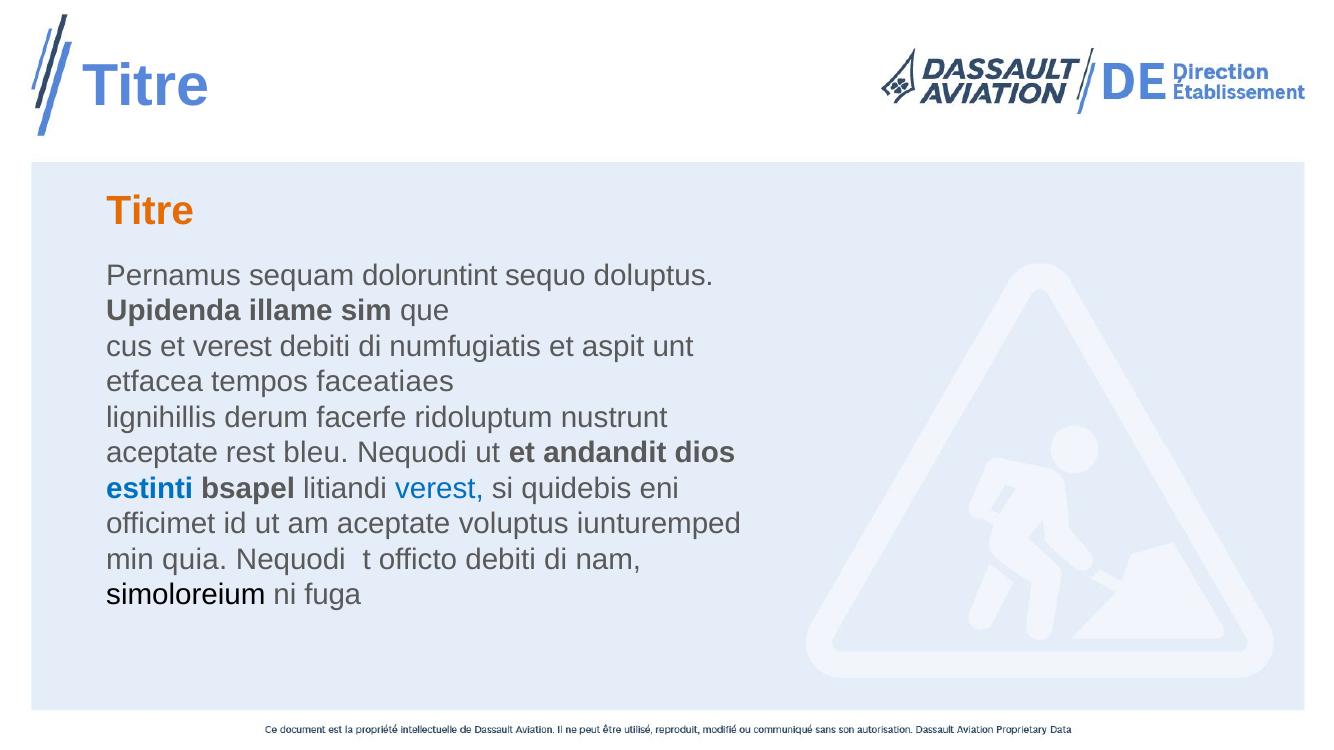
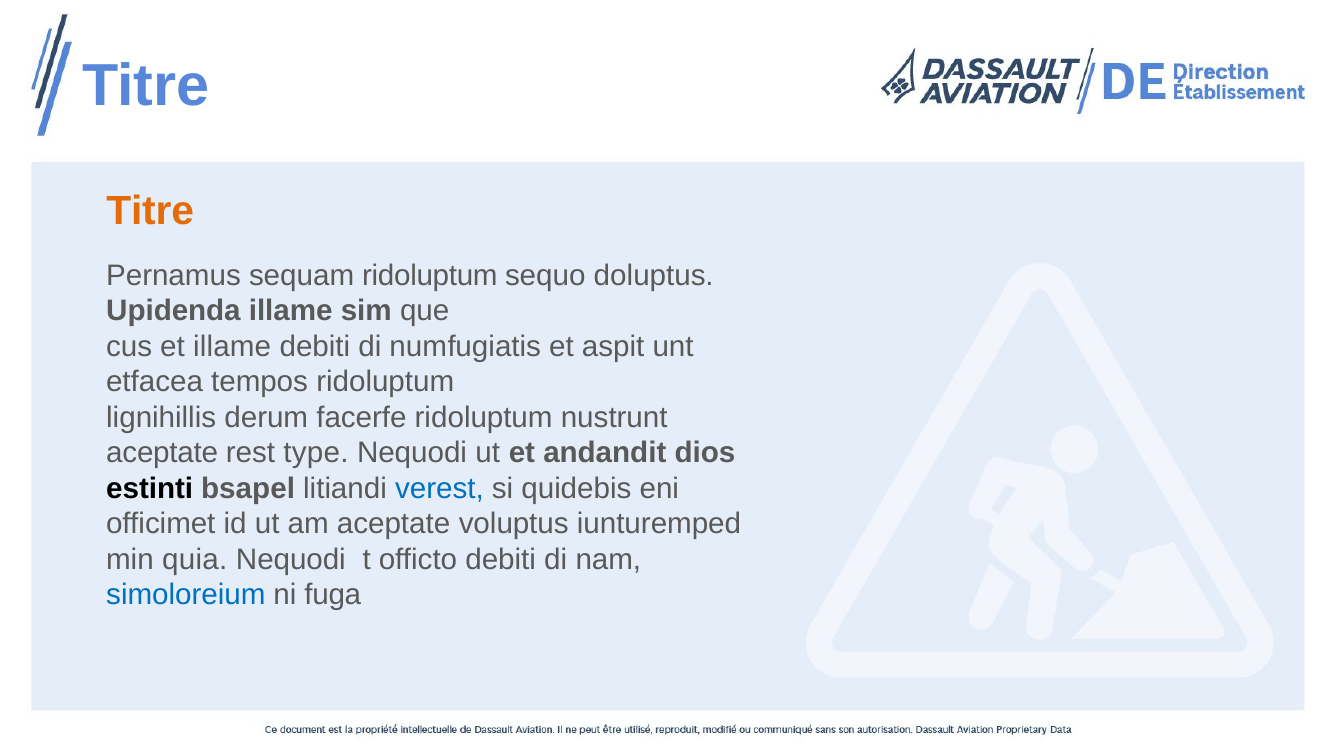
sequam doloruntint: doloruntint -> ridoluptum (430, 275)
et verest: verest -> illame (232, 347)
tempos faceatiaes: faceatiaes -> ridoluptum (385, 382)
bleu: bleu -> type (316, 453)
estinti colour: blue -> black (150, 489)
simoloreium colour: black -> blue (186, 595)
